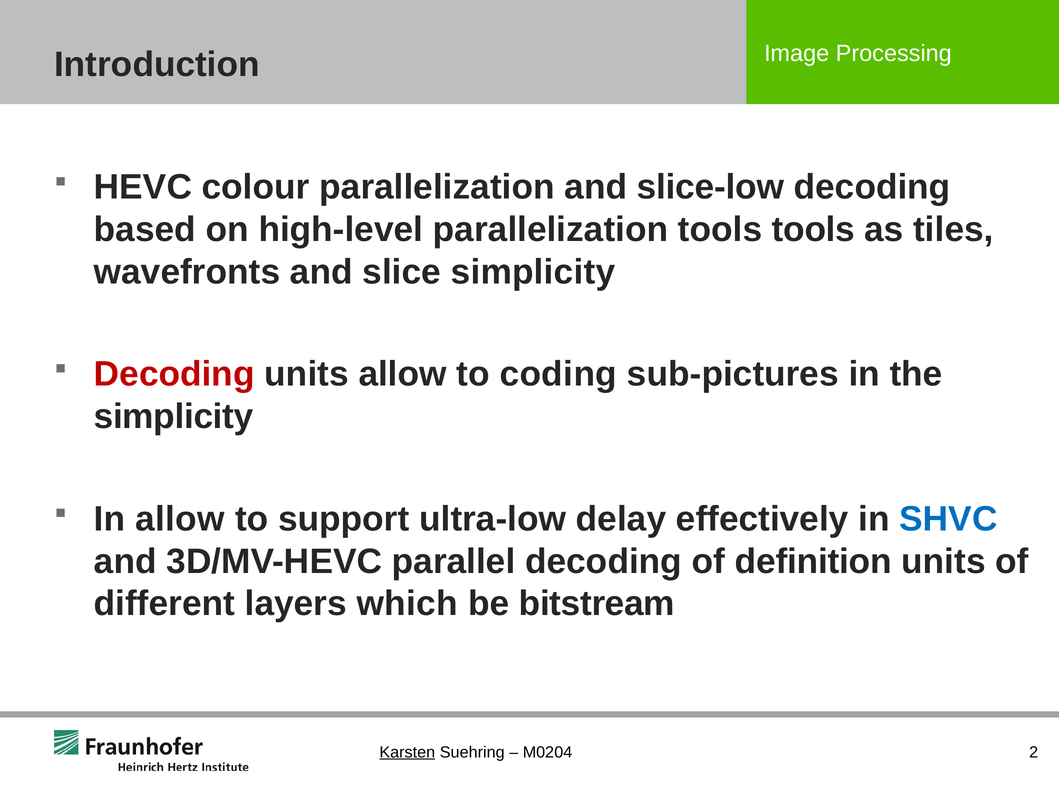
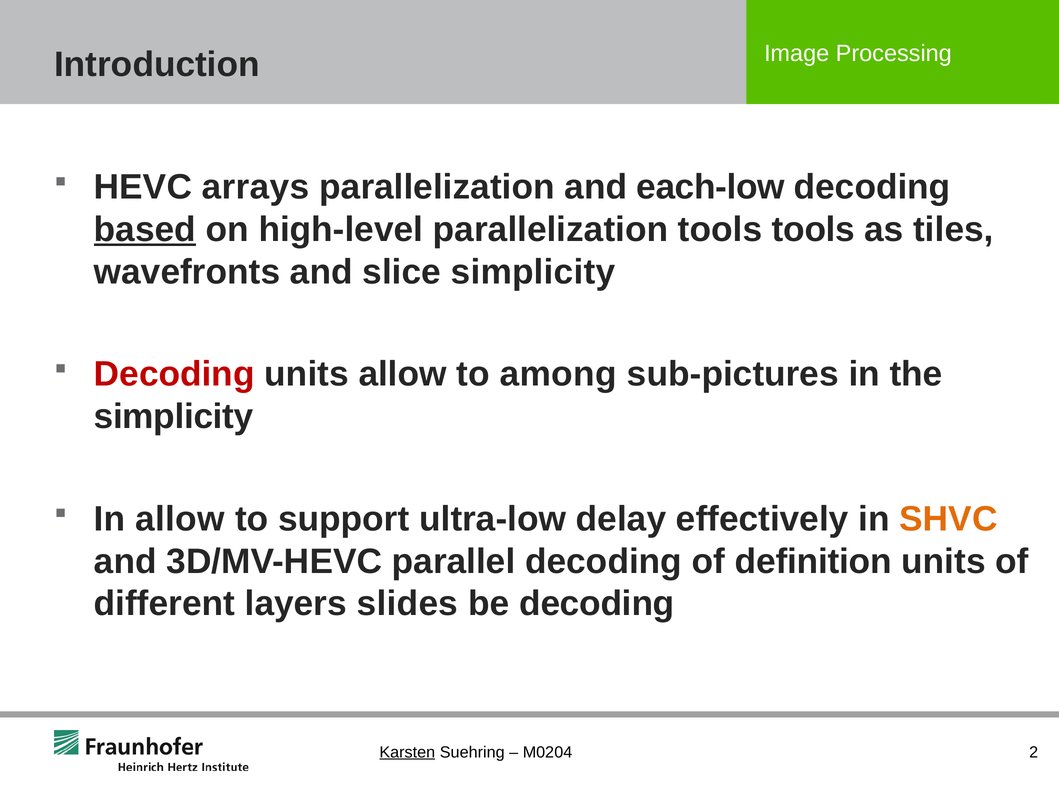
colour: colour -> arrays (256, 187)
slice-low: slice-low -> each-low (711, 187)
based underline: none -> present (145, 230)
coding: coding -> among (558, 374)
SHVC colour: blue -> orange (948, 519)
which: which -> slides (407, 604)
be bitstream: bitstream -> decoding (597, 604)
